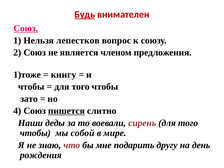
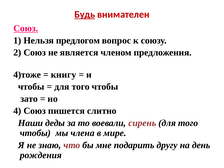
лепестков: лепестков -> предлогом (78, 40)
1)тоже: 1)тоже -> 4)тоже (27, 75)
пишется underline: present -> none (66, 111)
собой: собой -> члена (83, 133)
